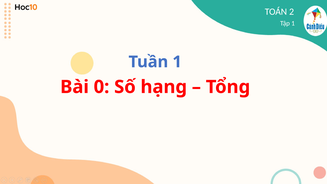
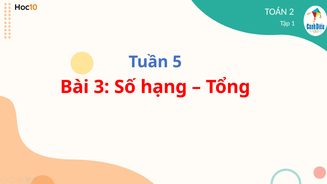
Tuần 1: 1 -> 5 (177, 62)
0: 0 -> 3 (101, 87)
